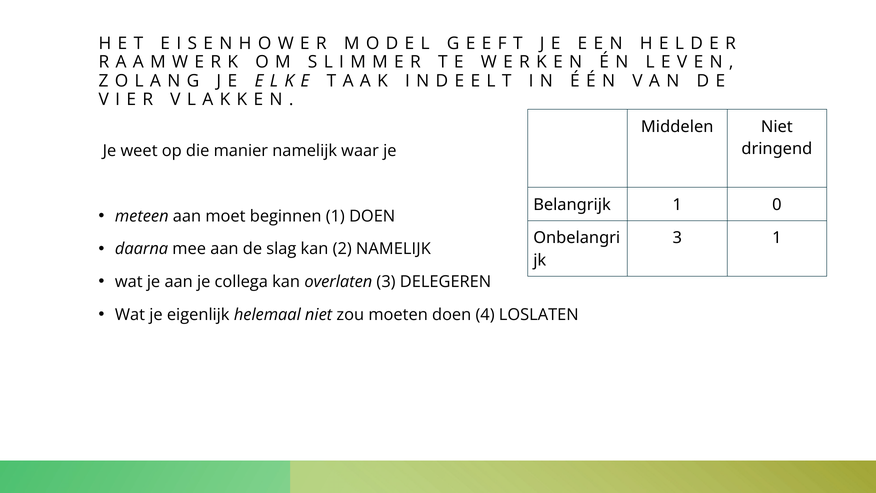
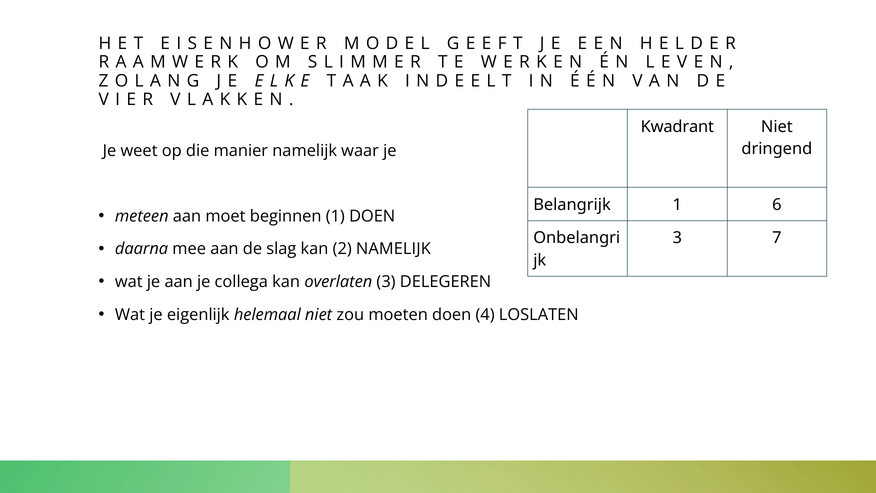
Middelen: Middelen -> Kwadrant (677, 127)
0: 0 -> 6 (777, 205)
3 1: 1 -> 7 (777, 238)
